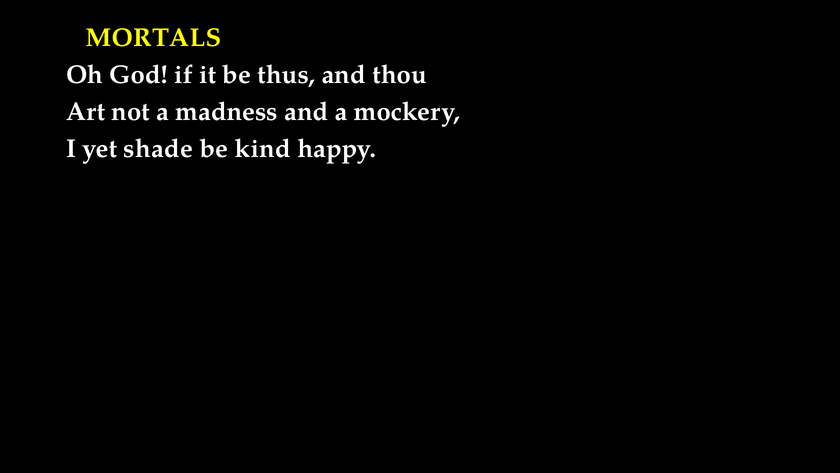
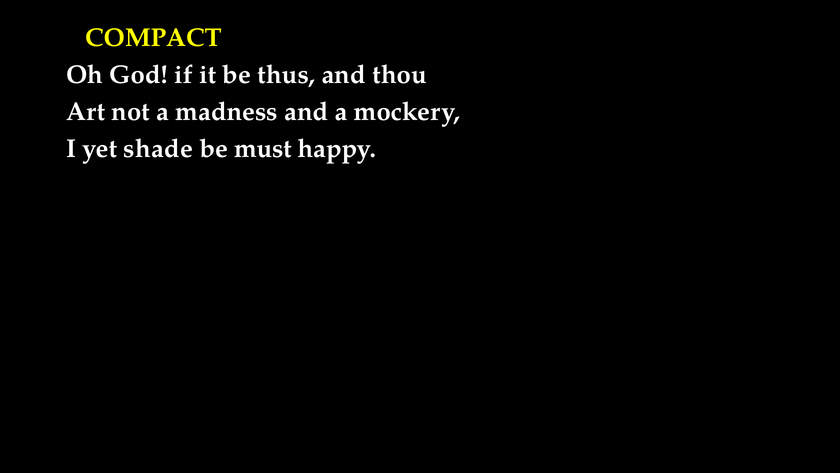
MORTALS: MORTALS -> COMPACT (154, 38)
kind: kind -> must (263, 148)
